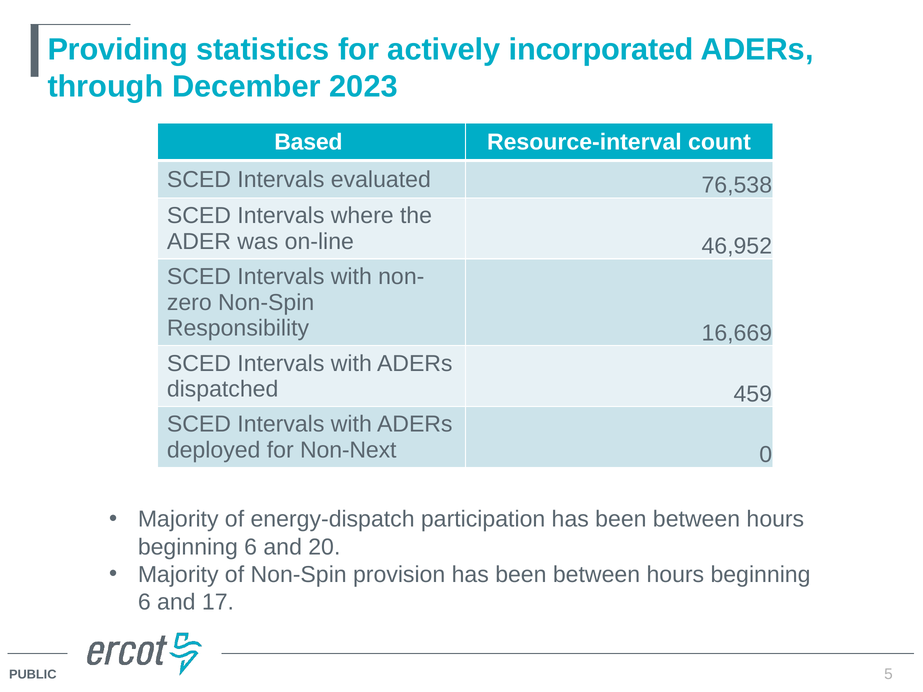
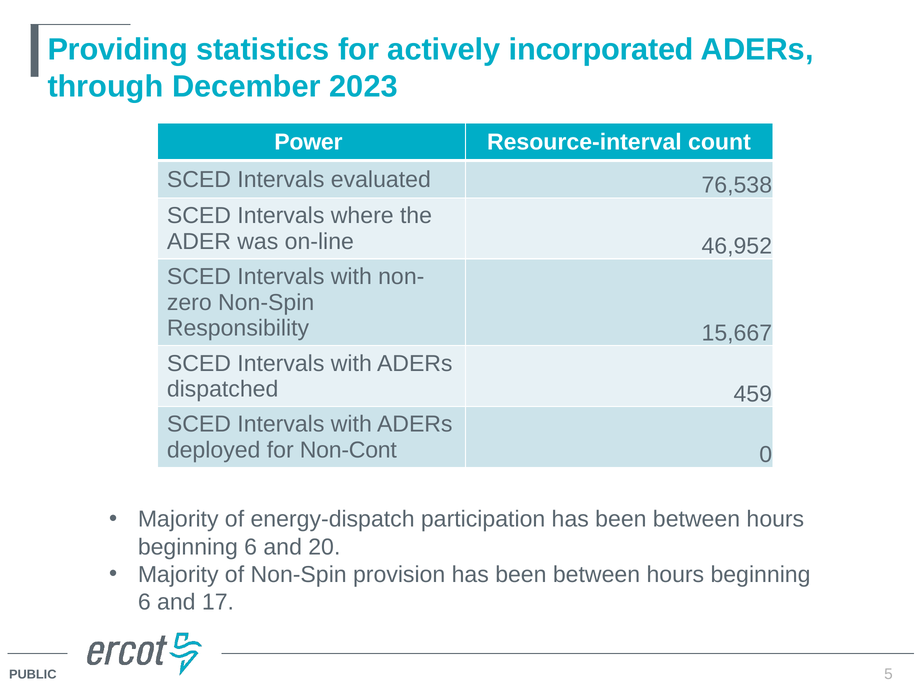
Based: Based -> Power (308, 142)
16,669: 16,669 -> 15,667 (737, 333)
Non-Next: Non-Next -> Non-Cont (348, 450)
